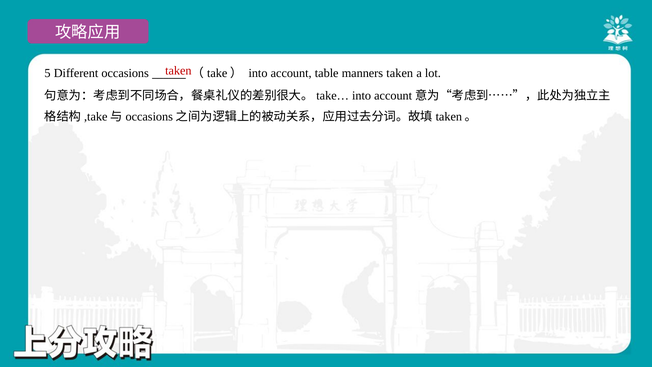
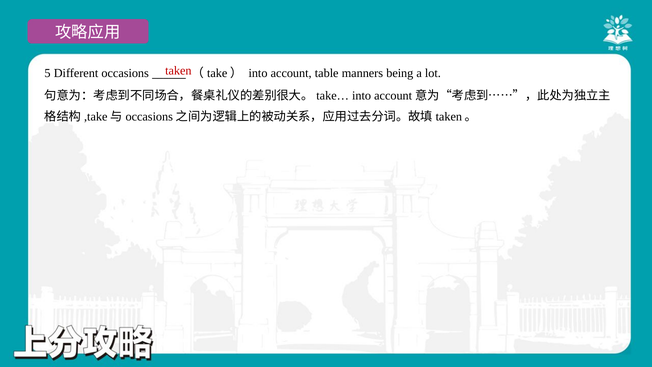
manners taken: taken -> being (400, 73)
